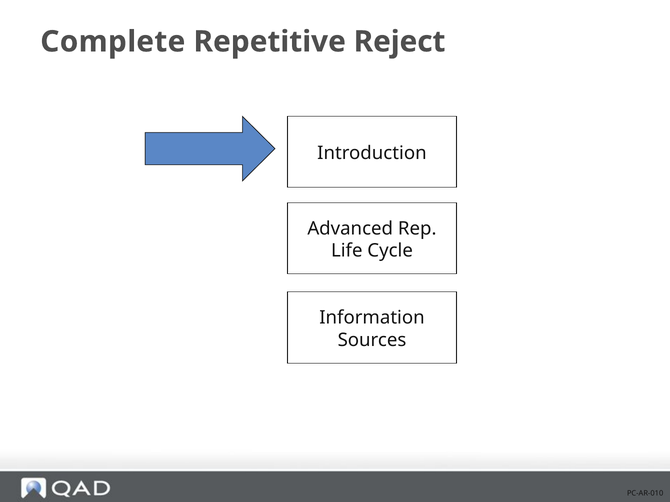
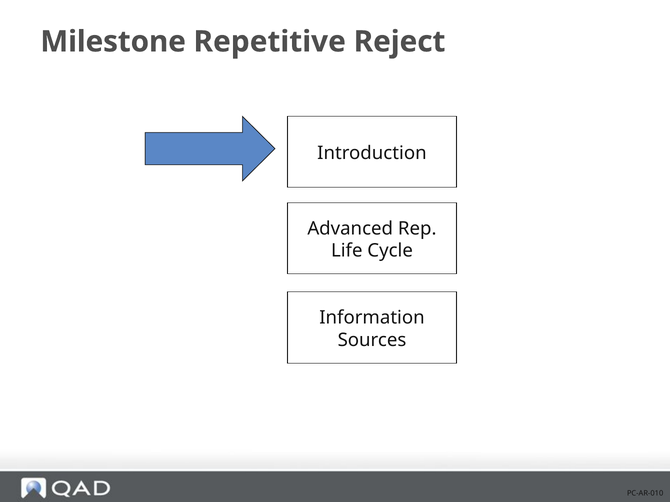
Complete: Complete -> Milestone (113, 42)
